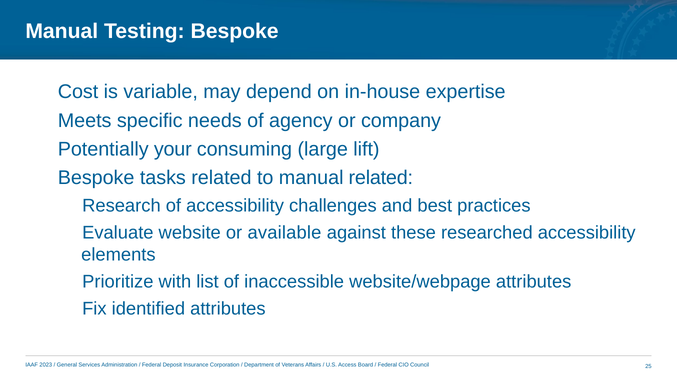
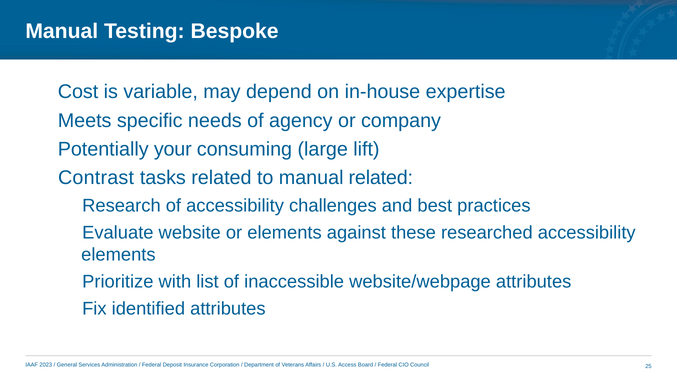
Bespoke: Bespoke -> Contrast (96, 178)
or available: available -> elements (285, 232)
